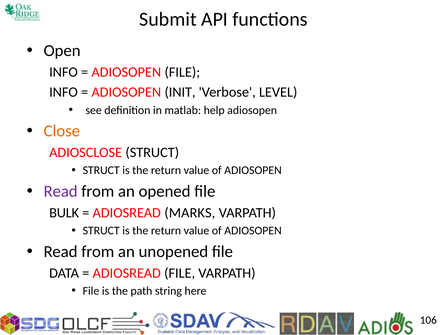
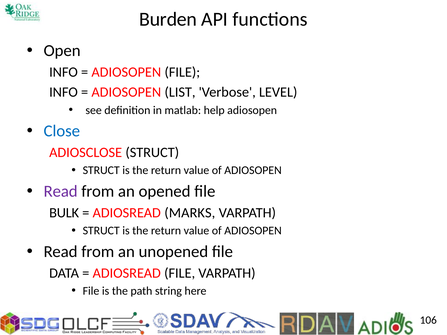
Submit: Submit -> Burden (168, 19)
INIT: INIT -> LIST (180, 92)
Close colour: orange -> blue (62, 131)
